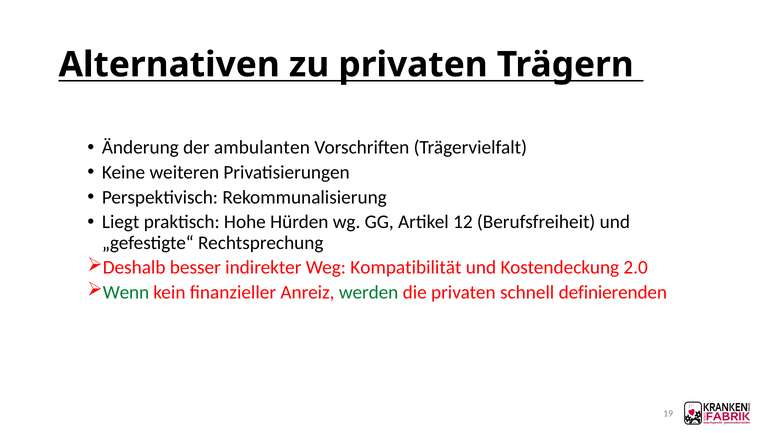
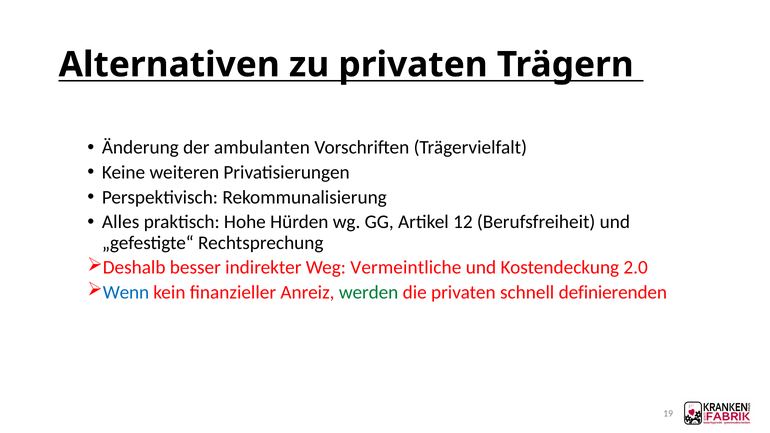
Liegt: Liegt -> Alles (121, 222)
Kompatibilität: Kompatibilität -> Vermeintliche (406, 268)
Wenn colour: green -> blue (126, 292)
